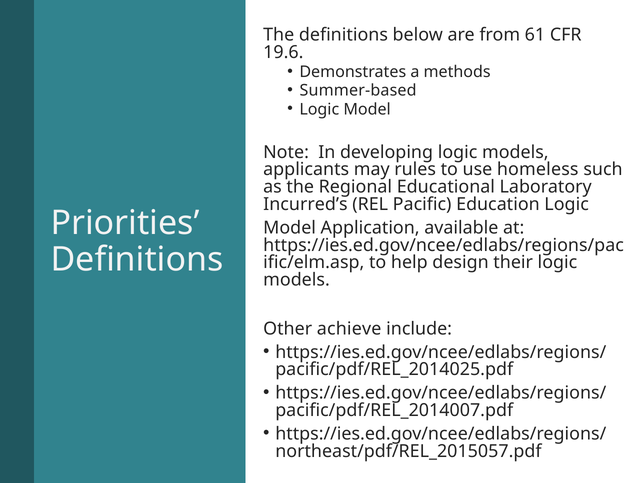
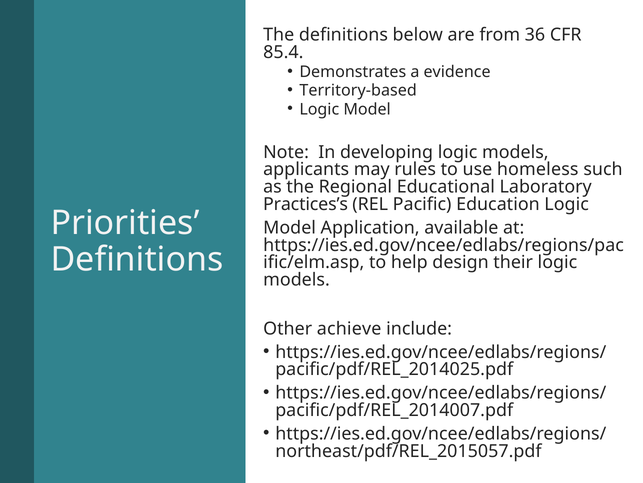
61: 61 -> 36 (535, 35)
19.6: 19.6 -> 85.4 (283, 52)
methods: methods -> evidence (457, 72)
Summer-based: Summer-based -> Territory-based (358, 90)
Incurred’s: Incurred’s -> Practices’s (306, 204)
